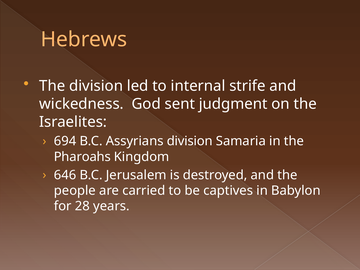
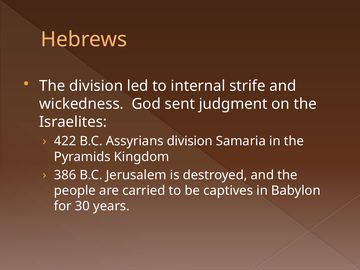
694: 694 -> 422 (65, 141)
Pharoahs: Pharoahs -> Pyramids (82, 157)
646: 646 -> 386 (65, 175)
28: 28 -> 30 (82, 206)
